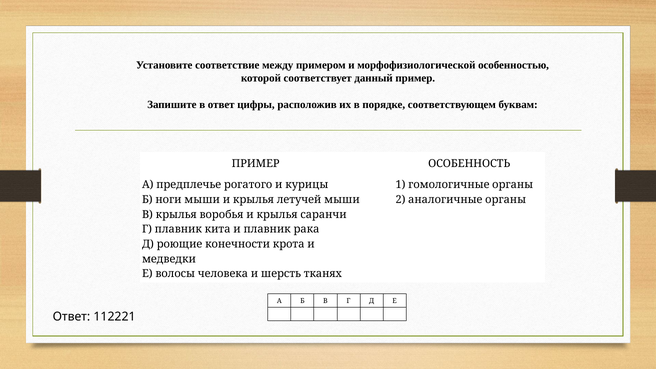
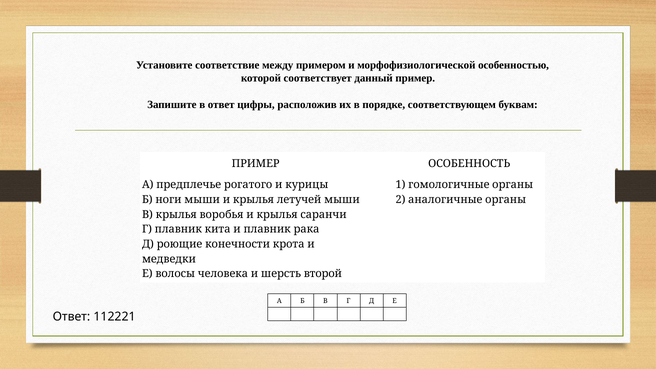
тканях: тканях -> второй (323, 274)
